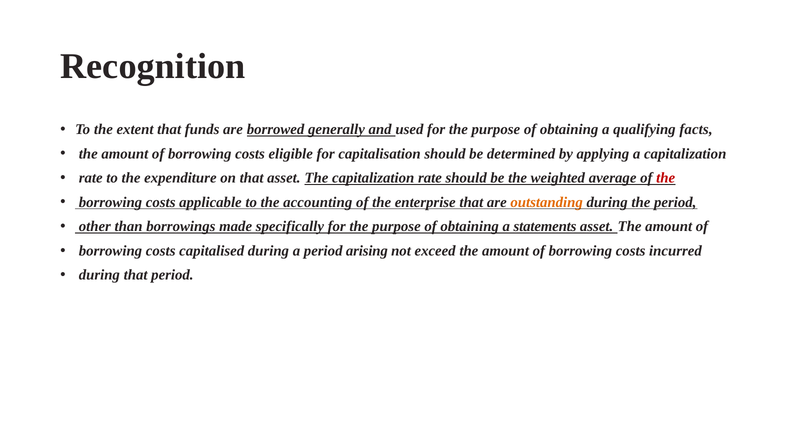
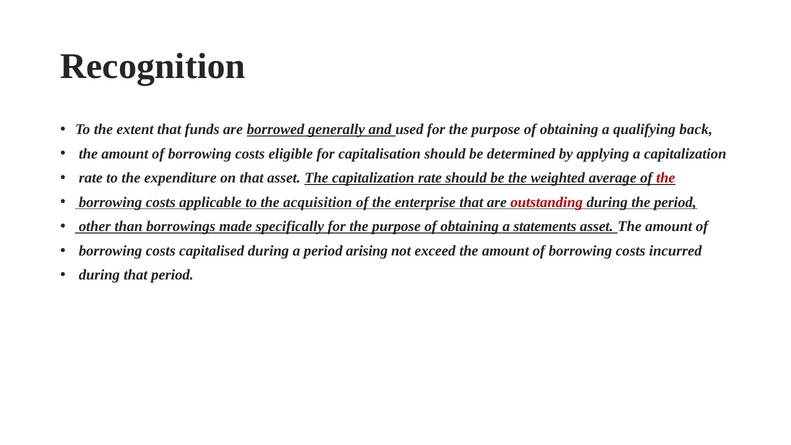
facts: facts -> back (696, 129)
accounting: accounting -> acquisition (318, 202)
outstanding colour: orange -> red (547, 202)
